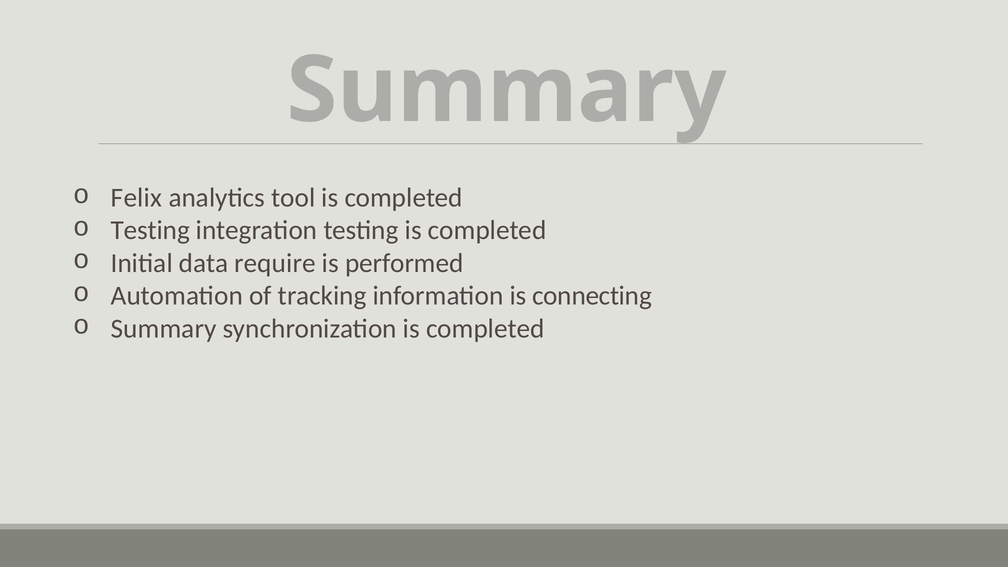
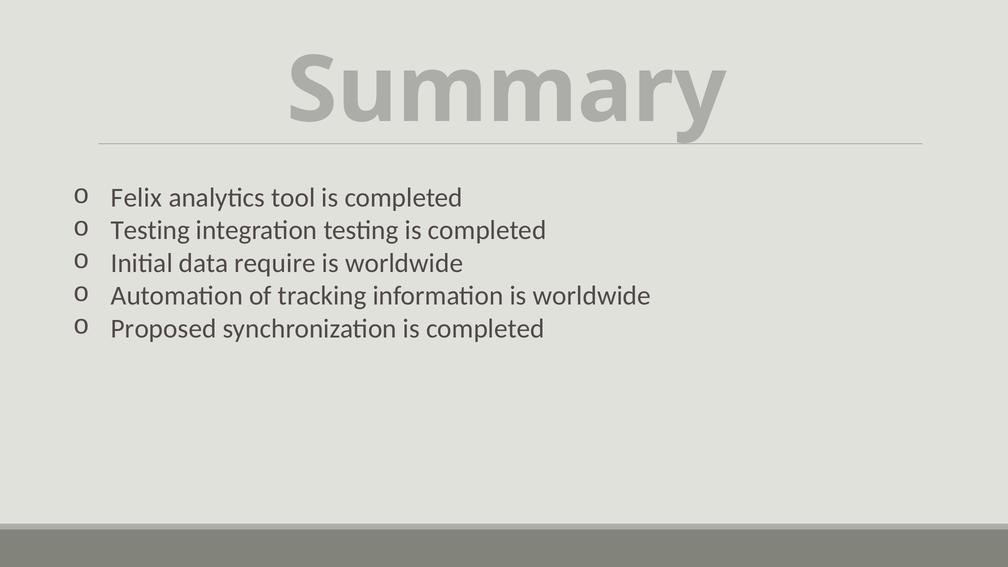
performed: performed -> worldwide (404, 263)
information is connecting: connecting -> worldwide (592, 296)
Summary: Summary -> Proposed (164, 329)
